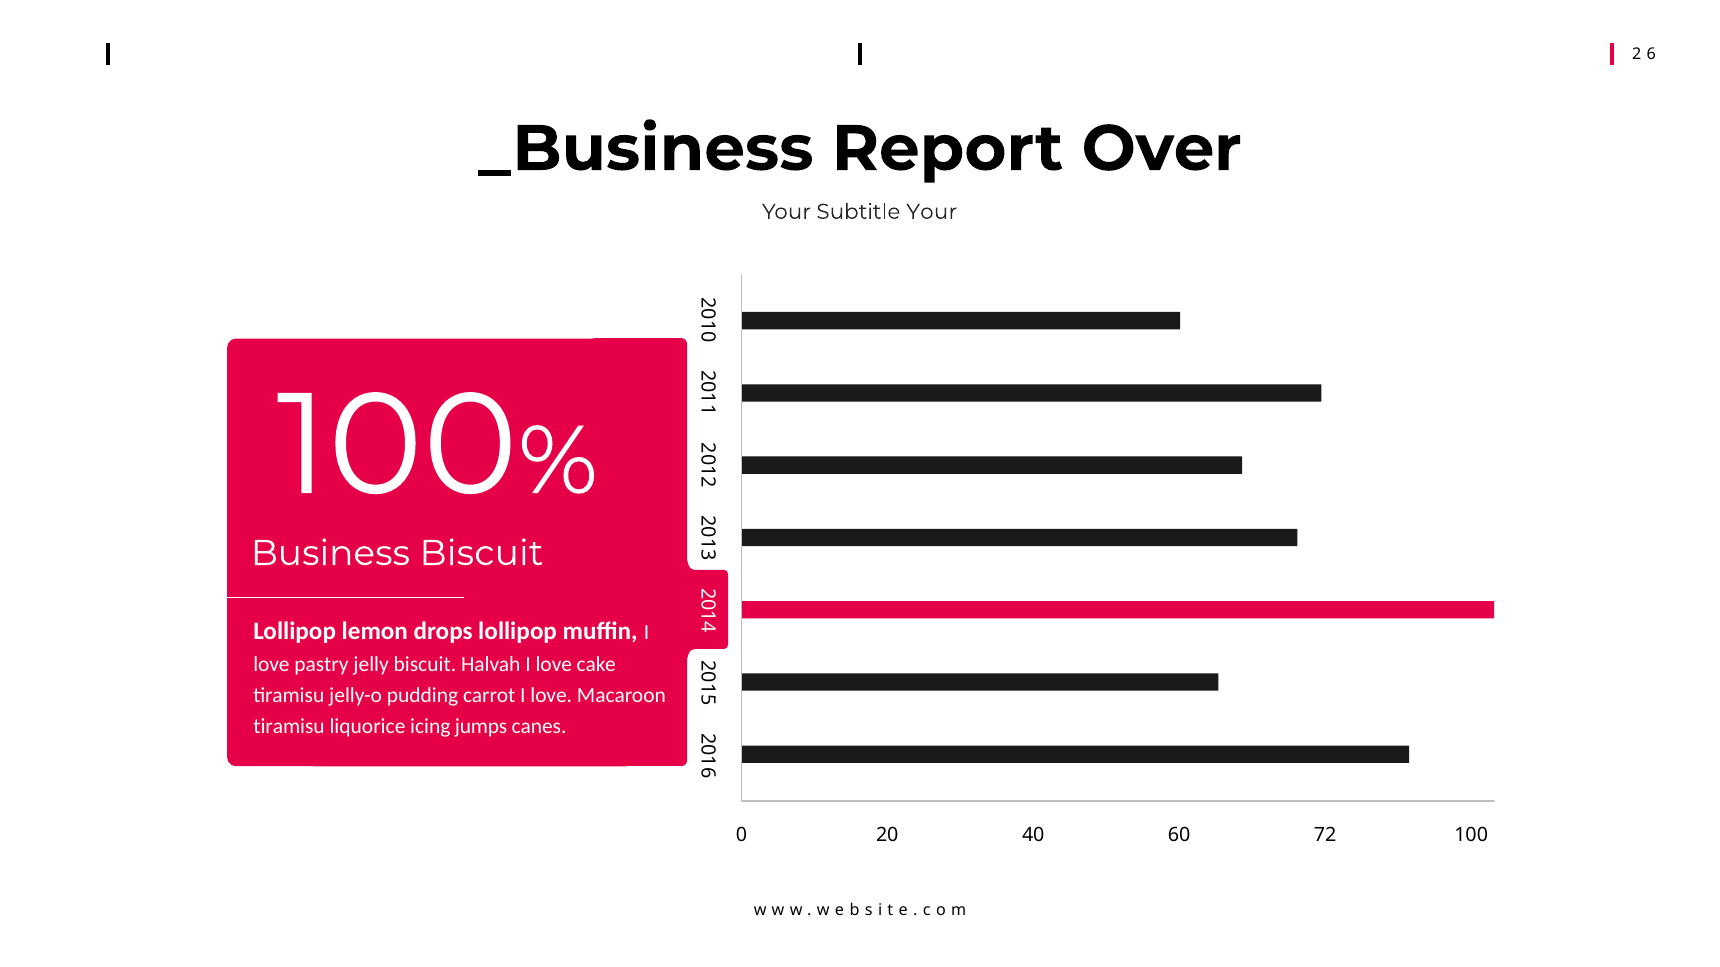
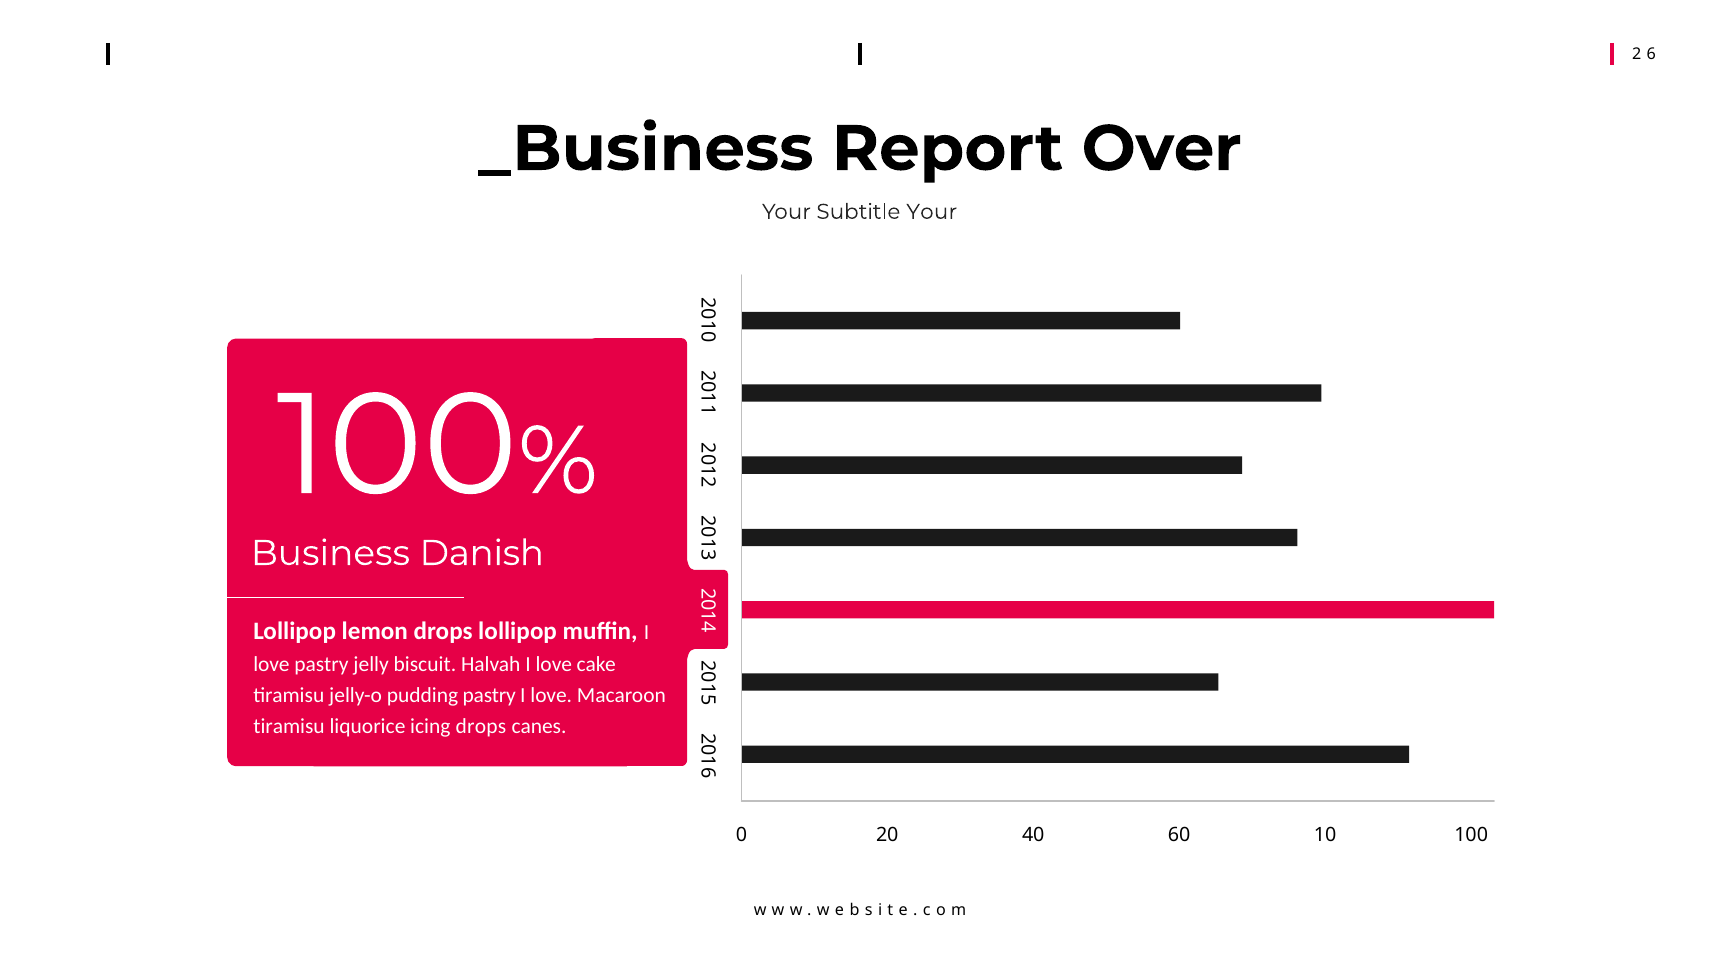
Business Biscuit: Biscuit -> Danish (482, 553)
pudding carrot: carrot -> pastry (489, 695)
icing jumps: jumps -> drops (481, 726)
72: 72 -> 10 (1325, 836)
